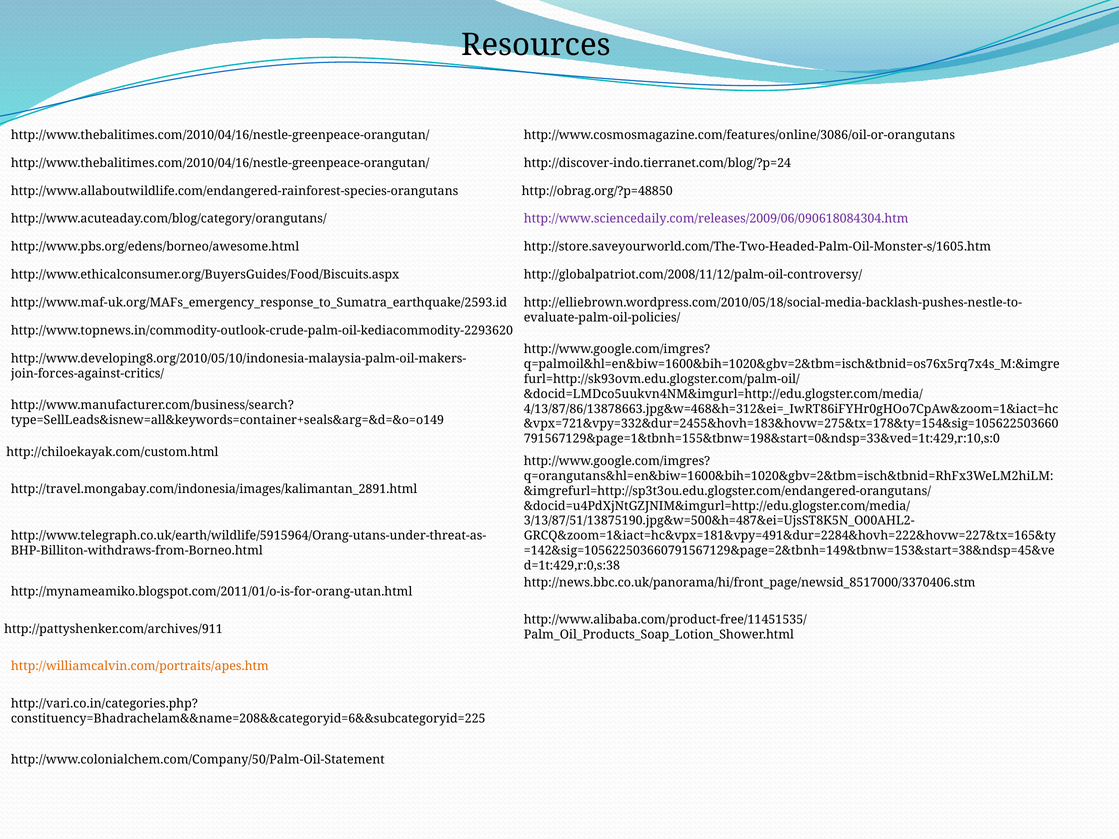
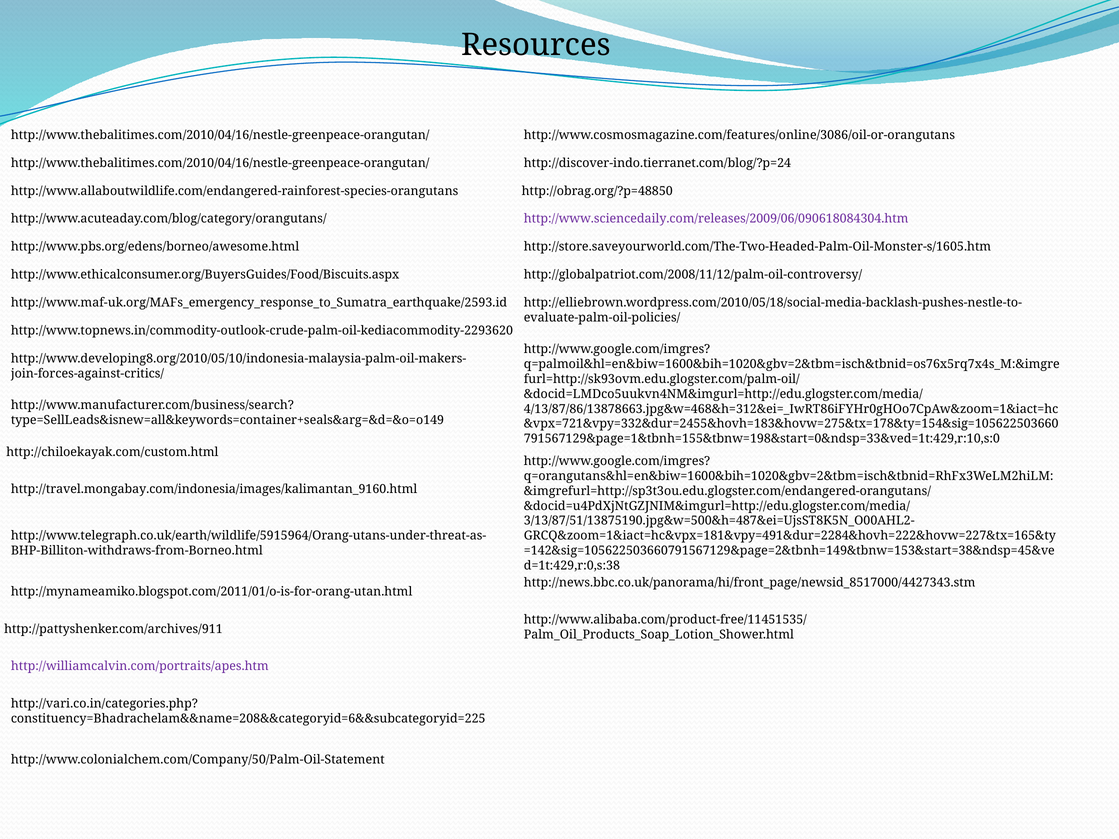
http://travel.mongabay.com/indonesia/images/kalimantan_2891.html: http://travel.mongabay.com/indonesia/images/kalimantan_2891.html -> http://travel.mongabay.com/indonesia/images/kalimantan_9160.html (214, 489)
http://news.bbc.co.uk/panorama/hi/front_page/newsid_8517000/3370406.stm: http://news.bbc.co.uk/panorama/hi/front_page/newsid_8517000/3370406.stm -> http://news.bbc.co.uk/panorama/hi/front_page/newsid_8517000/4427343.stm (750, 583)
http://williamcalvin.com/portraits/apes.htm colour: orange -> purple (140, 667)
